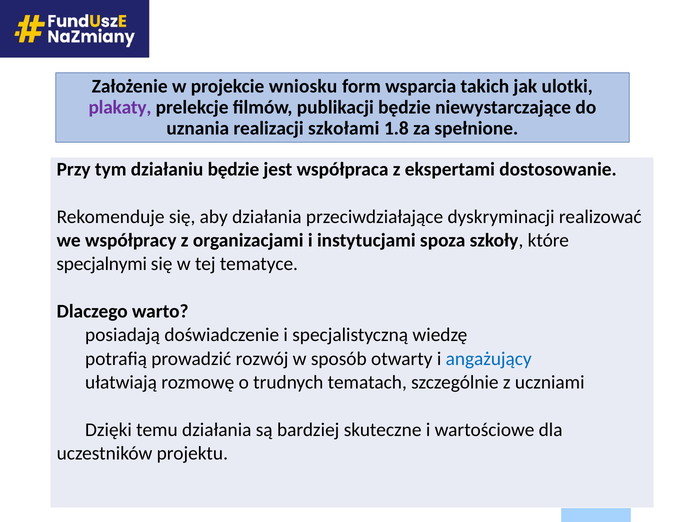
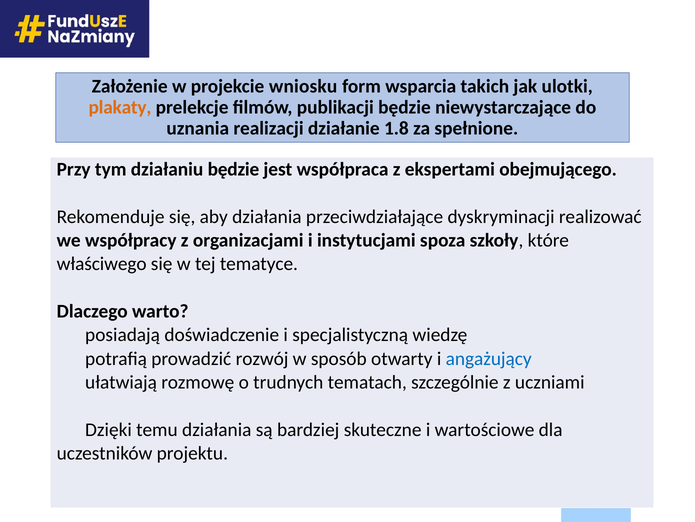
plakaty colour: purple -> orange (120, 107)
szkołami: szkołami -> działanie (344, 128)
dostosowanie: dostosowanie -> obejmującego (558, 169)
specjalnymi: specjalnymi -> właściwego (102, 264)
